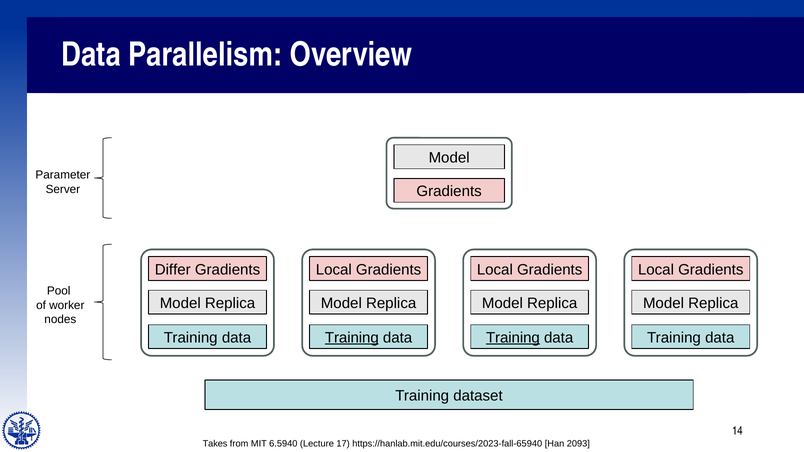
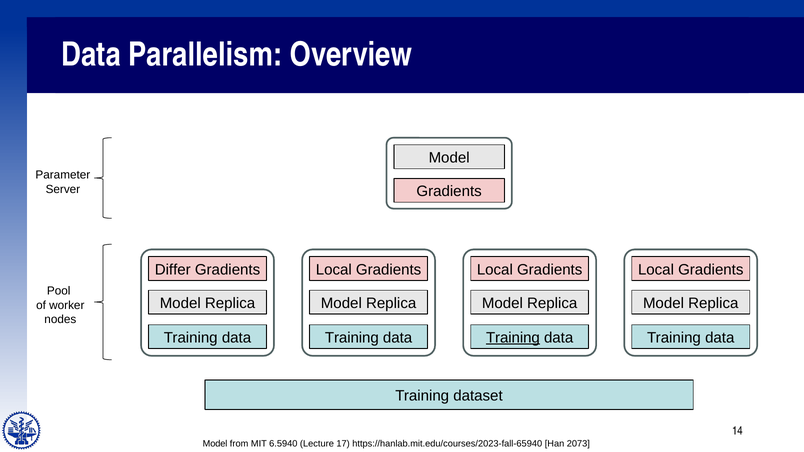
Training underline: present -> none (352, 338)
Takes: Takes -> Model (215, 444)
2093: 2093 -> 2073 (578, 444)
